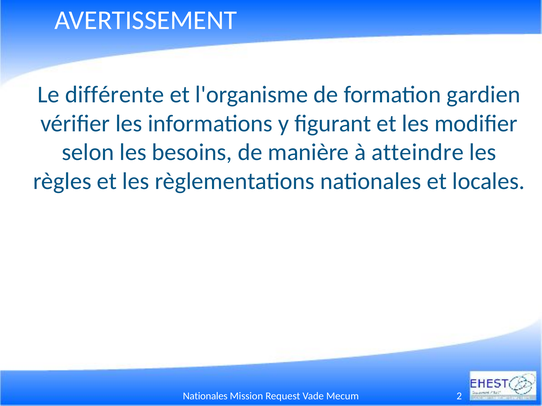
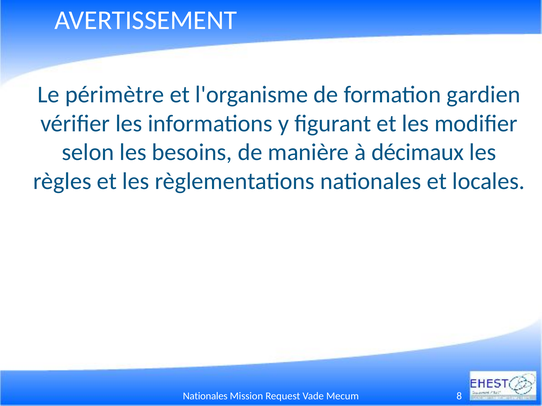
différente: différente -> périmètre (115, 95)
atteindre: atteindre -> décimaux (418, 153)
2: 2 -> 8 (459, 397)
